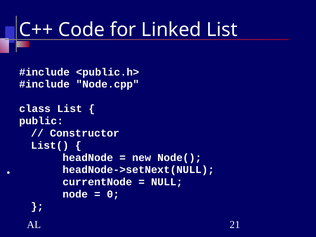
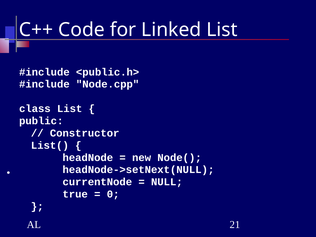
node: node -> true (75, 194)
